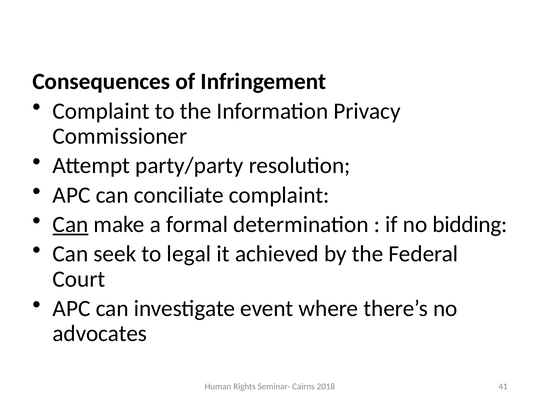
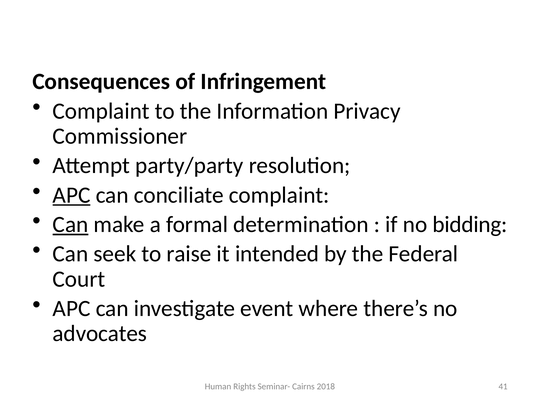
APC underline: none -> present (72, 195)
legal: legal -> raise (189, 254)
achieved: achieved -> intended (277, 254)
